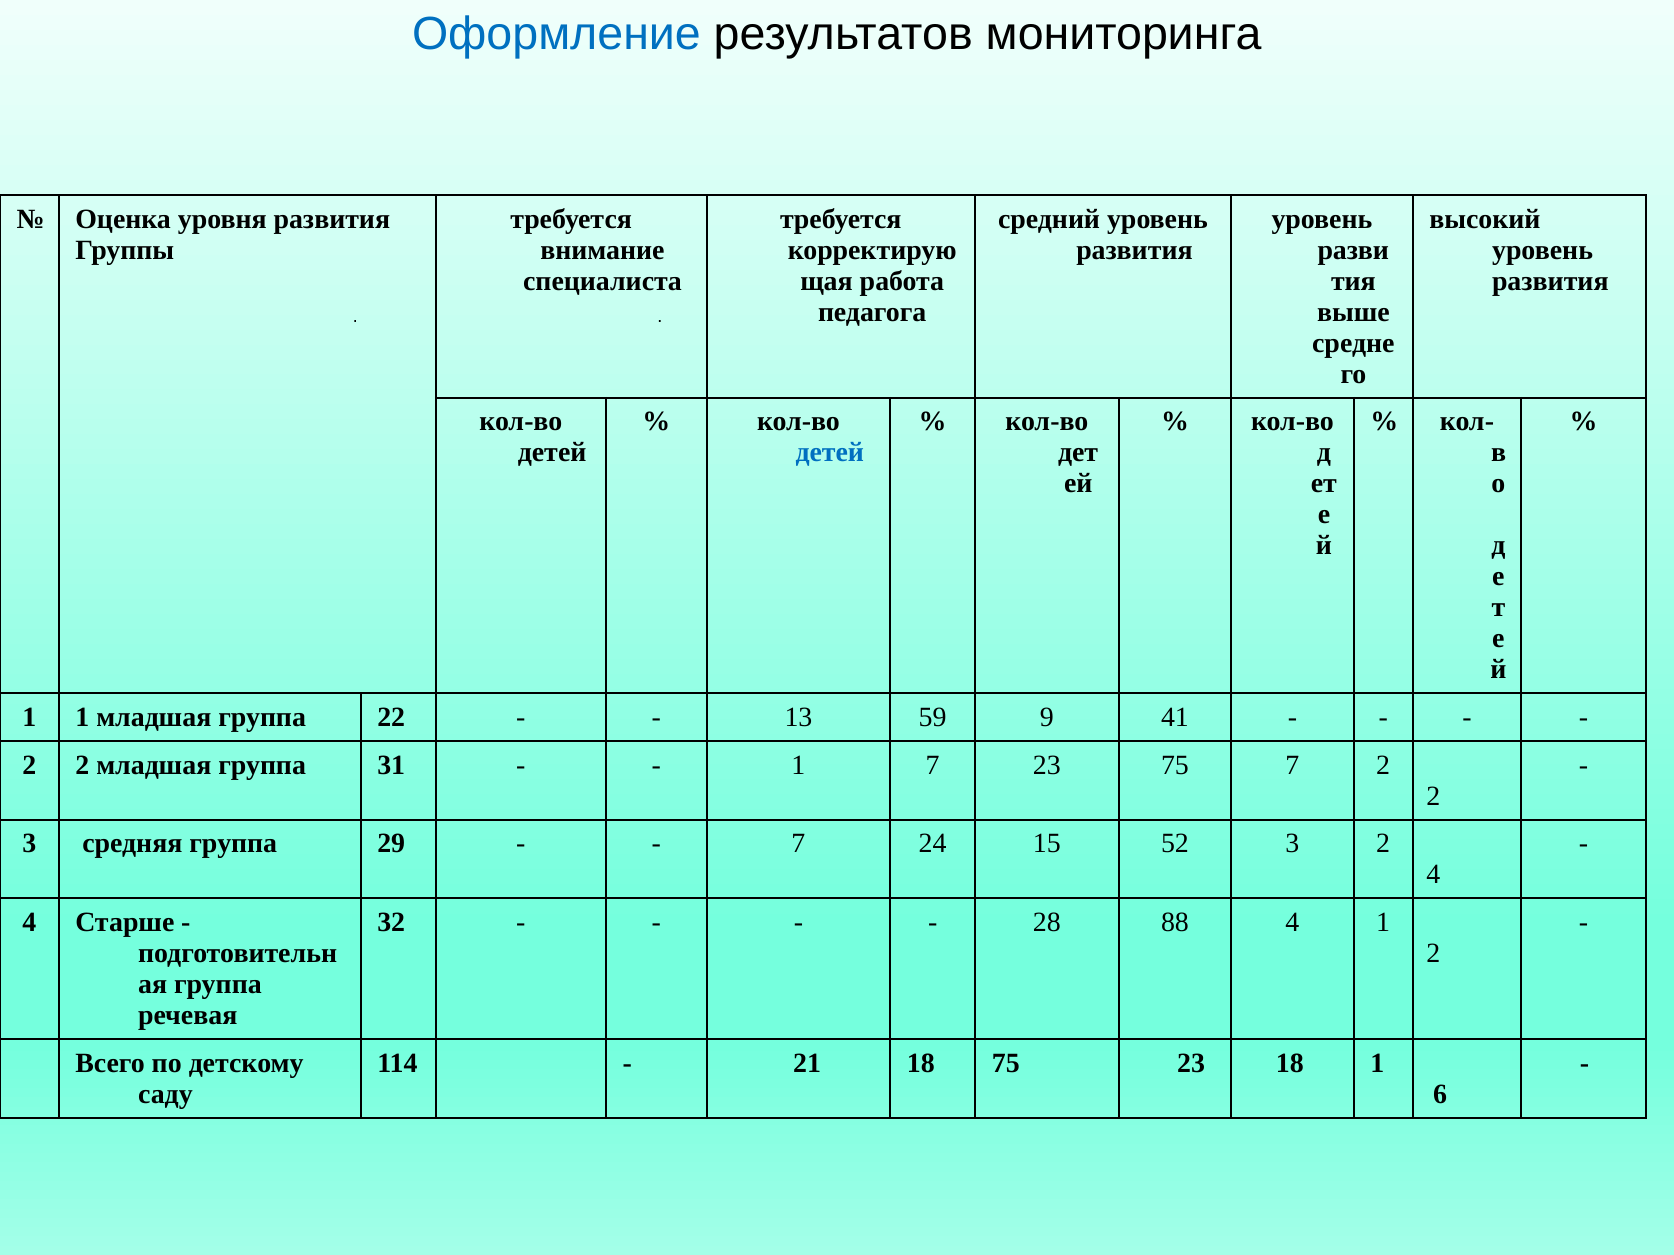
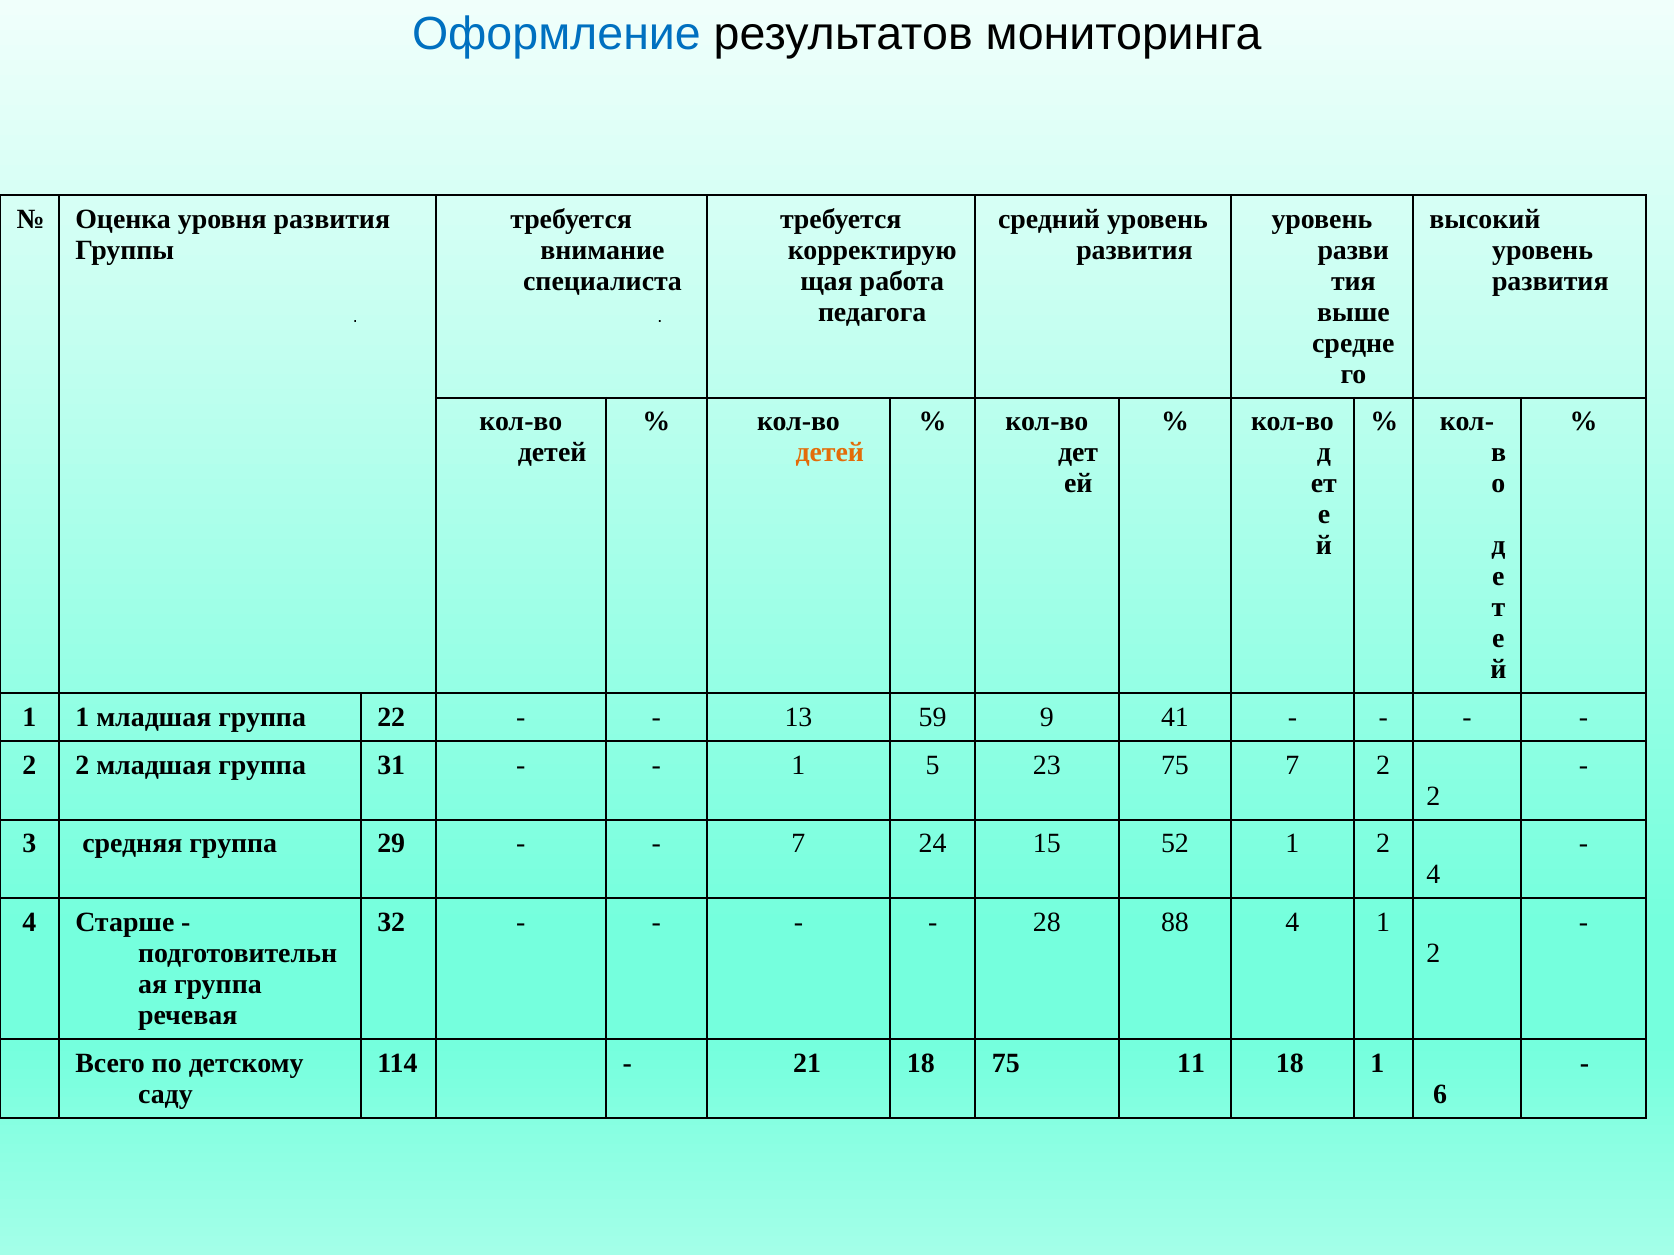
детей colour: blue -> orange (830, 453)
1 7: 7 -> 5 (933, 765)
52 3: 3 -> 1 (1292, 844)
75 23: 23 -> 11 (1191, 1064)
